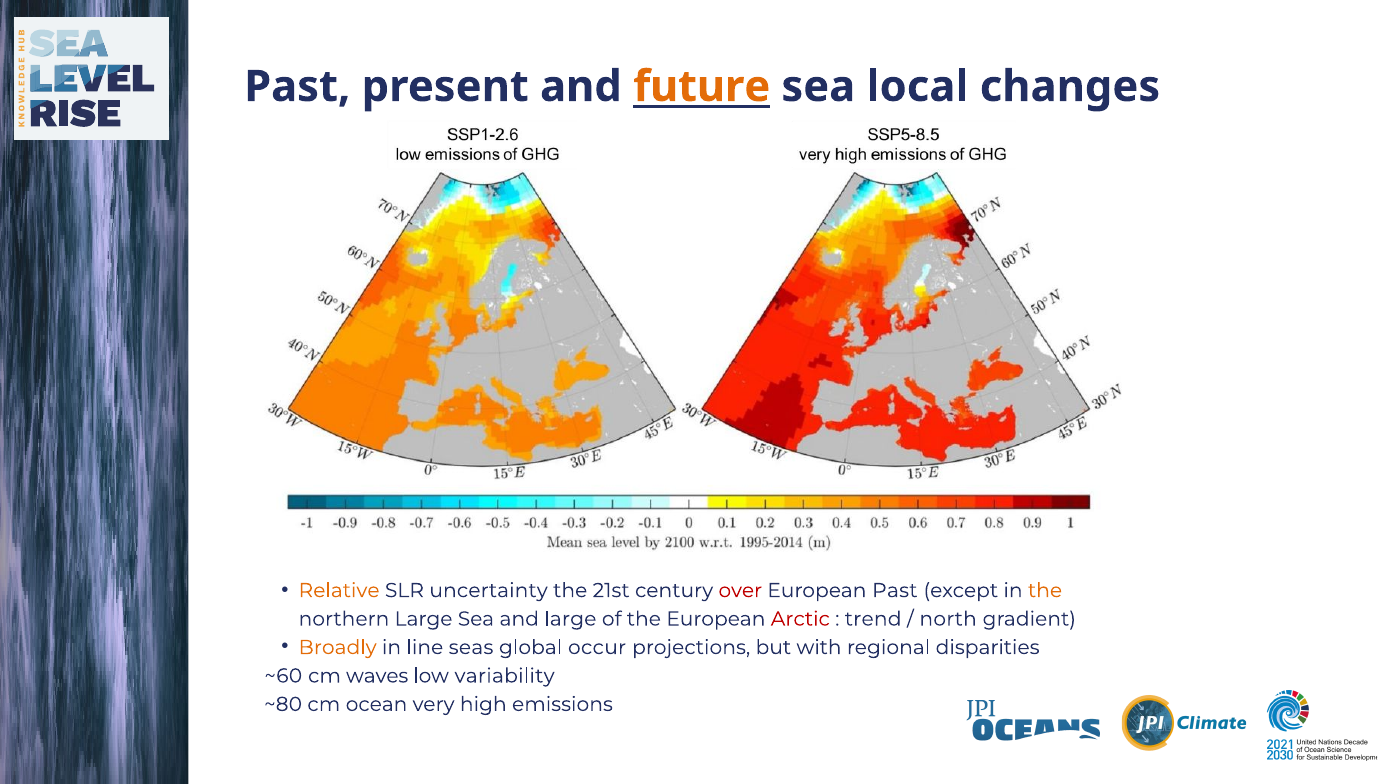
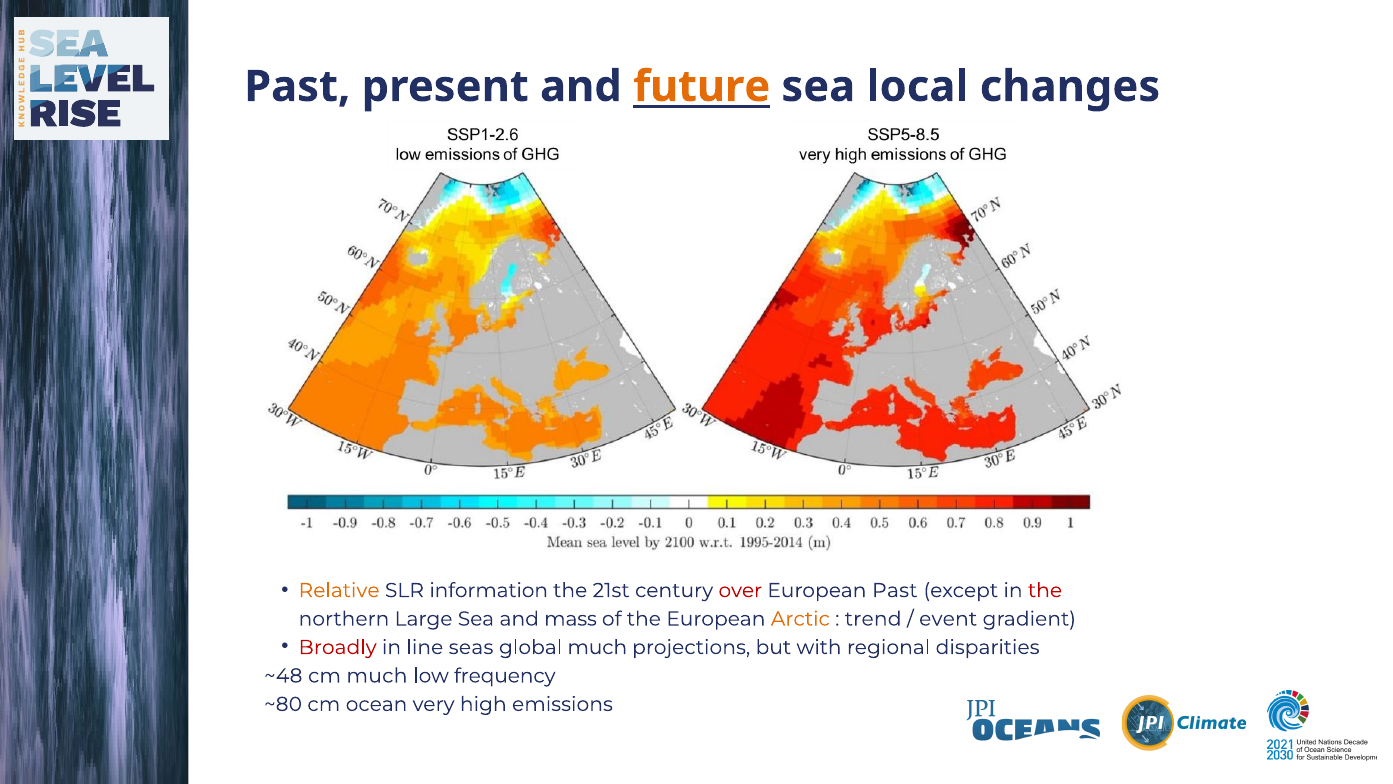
uncertainty: uncertainty -> information (489, 590)
the colour: orange -> red (1045, 590)
and large: large -> mass (570, 619)
Arctic colour: red -> orange (800, 619)
north: north -> event (948, 619)
Broadly colour: orange -> red (338, 647)
global occur: occur -> much (597, 647)
~60: ~60 -> ~48 (283, 675)
cm waves: waves -> much (377, 675)
variability: variability -> frequency (505, 675)
